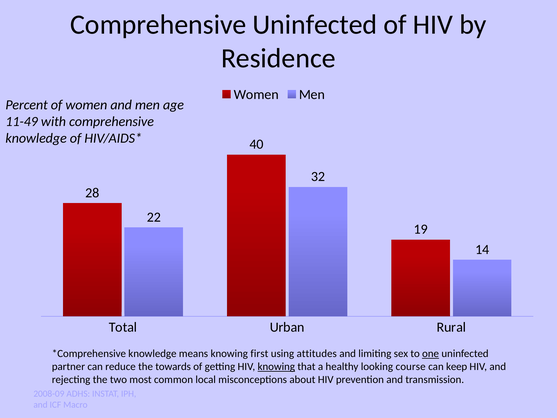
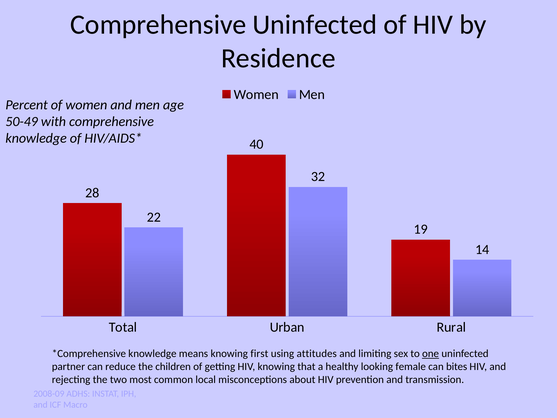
11-49: 11-49 -> 50-49 (22, 122)
towards: towards -> children (173, 366)
knowing underline: present -> none (276, 366)
course: course -> female (411, 366)
keep: keep -> bites (457, 366)
